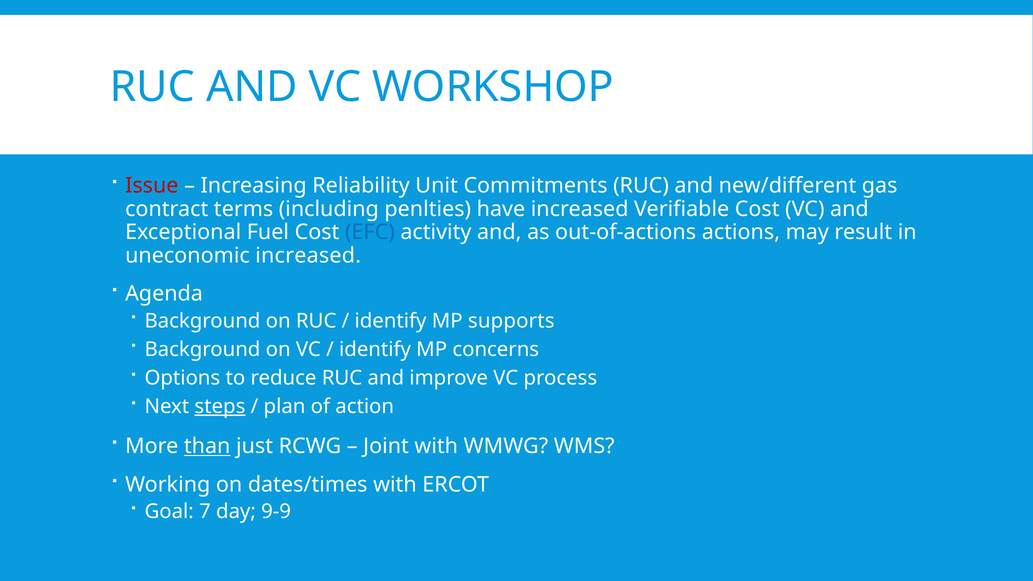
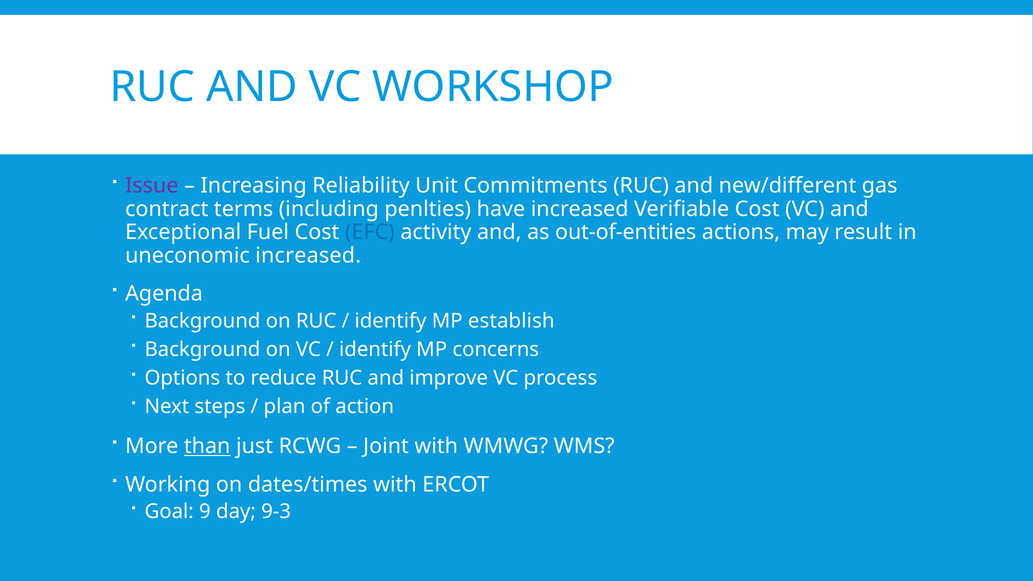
Issue colour: red -> purple (152, 186)
out-of-actions: out-of-actions -> out-of-entities (626, 232)
supports: supports -> establish (511, 321)
steps underline: present -> none (220, 406)
7: 7 -> 9 (205, 512)
9-9: 9-9 -> 9-3 (276, 512)
